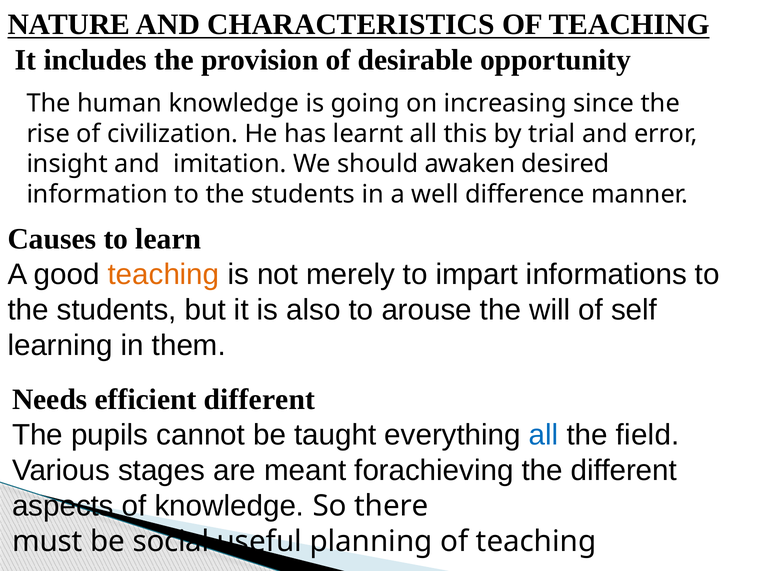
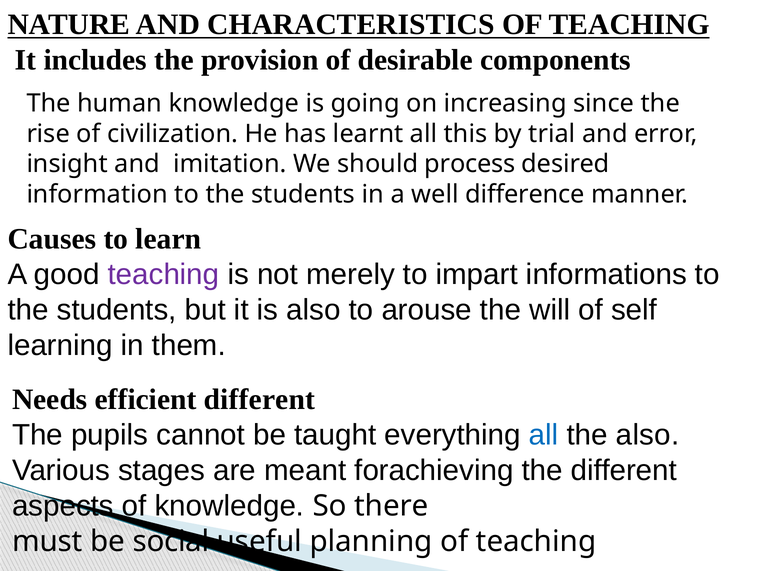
opportunity: opportunity -> components (556, 60)
awaken: awaken -> process (470, 164)
teaching colour: orange -> purple (164, 274)
the field: field -> also (648, 435)
